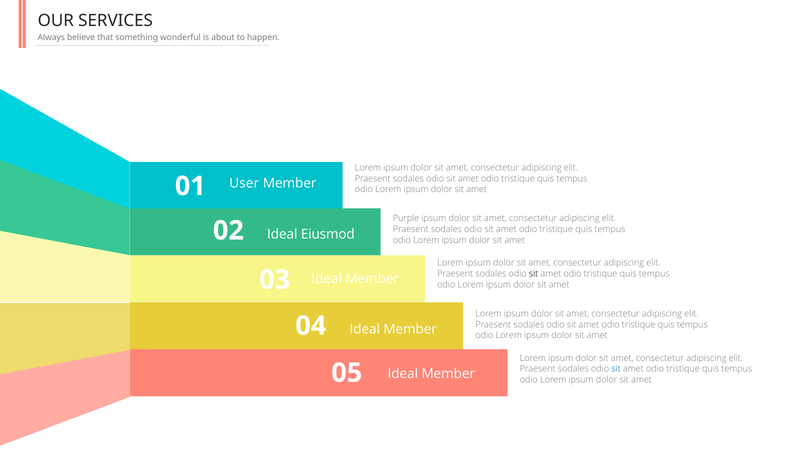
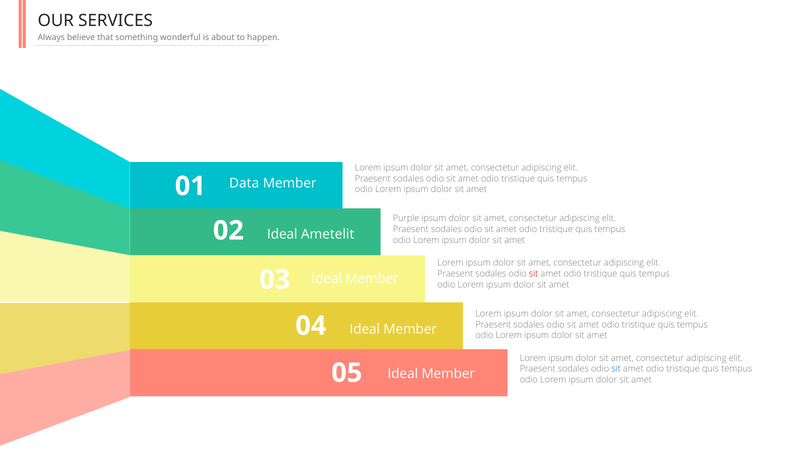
User: User -> Data (244, 183)
Eiusmod: Eiusmod -> Ametelit (328, 234)
sit colour: black -> red (534, 274)
